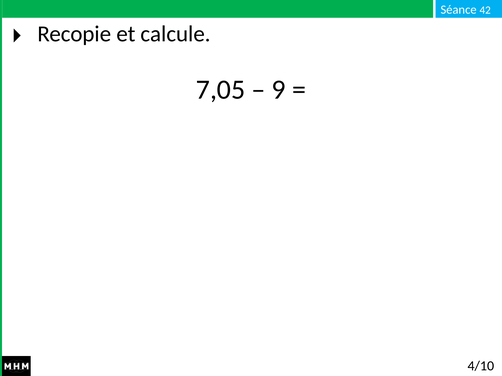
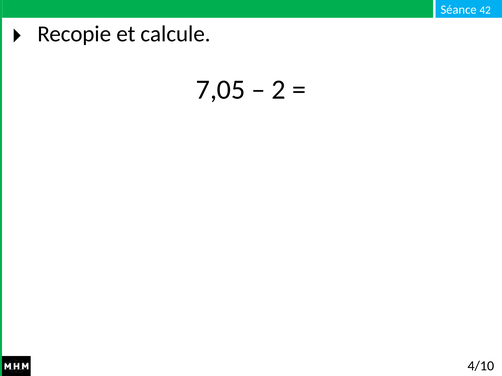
9: 9 -> 2 (279, 90)
